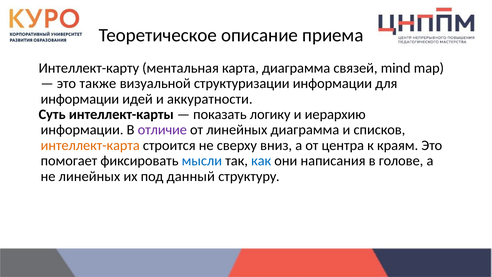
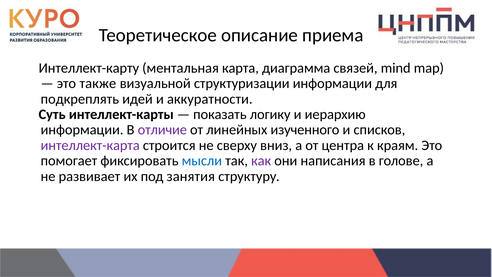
информации: информации -> подкреплять (80, 99)
линейных диаграмма: диаграмма -> изученного (305, 130)
интеллект-карта colour: orange -> purple (90, 145)
как colour: blue -> purple (261, 161)
не линейных: линейных -> развивает (89, 176)
данный: данный -> занятия (191, 176)
